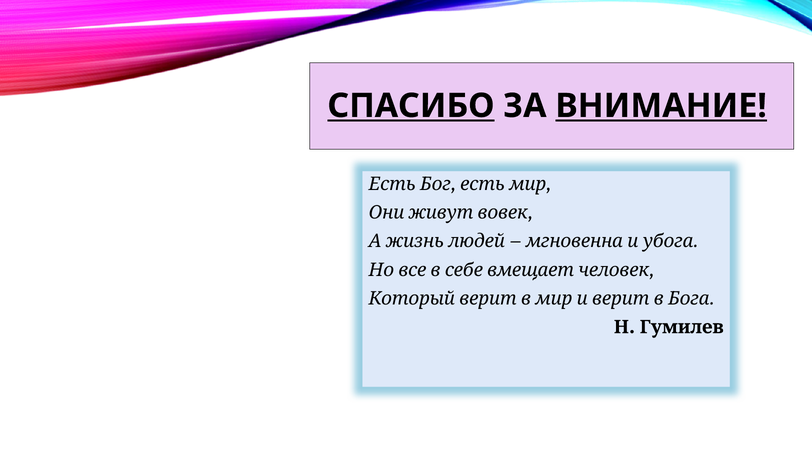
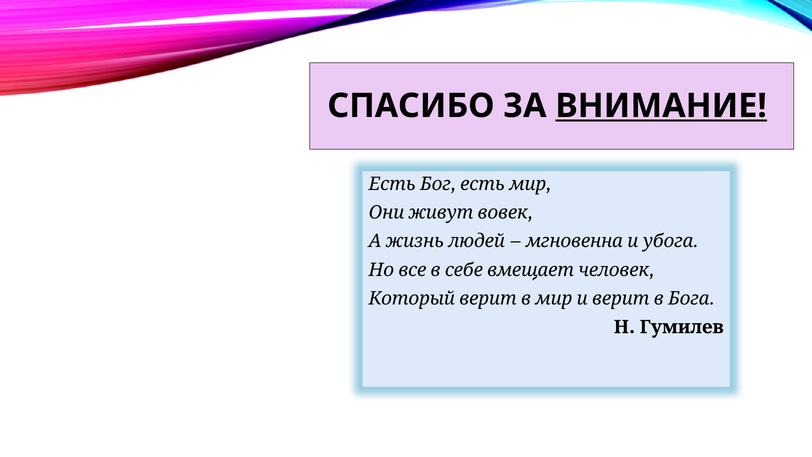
СПАСИБО underline: present -> none (411, 106)
